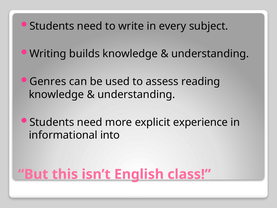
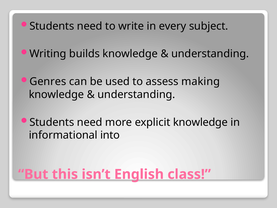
reading: reading -> making (201, 81)
explicit experience: experience -> knowledge (200, 122)
